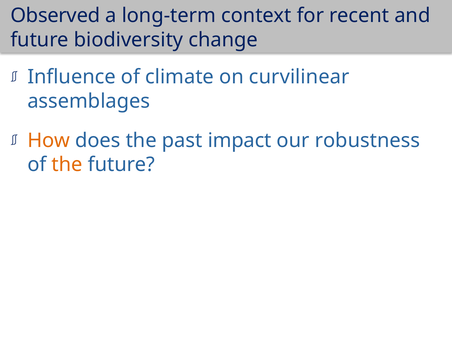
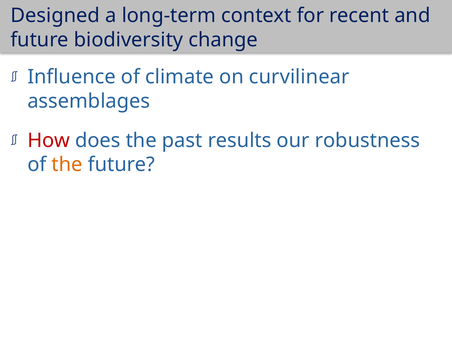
Observed: Observed -> Designed (55, 16)
How colour: orange -> red (49, 141)
impact: impact -> results (240, 141)
